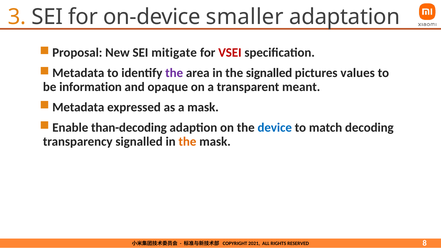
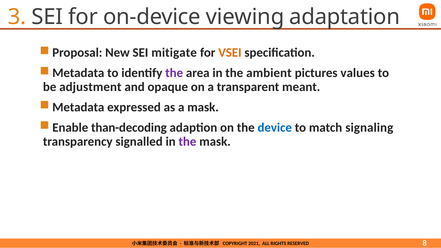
smaller: smaller -> viewing (245, 17)
VSEI colour: red -> orange (230, 53)
the signalled: signalled -> ambient (269, 73)
information: information -> adjustment (90, 87)
decoding: decoding -> signaling (369, 128)
the colour: orange -> purple (187, 142)
